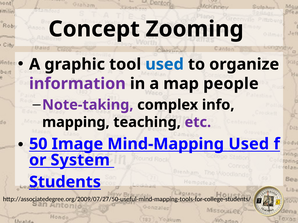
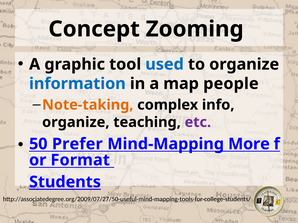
information colour: purple -> blue (77, 84)
Note-taking colour: purple -> orange (88, 105)
mapping: mapping -> organize (76, 122)
Image: Image -> Prefer (77, 144)
Mind-Mapping Used: Used -> More (249, 144)
System: System -> Format (80, 160)
